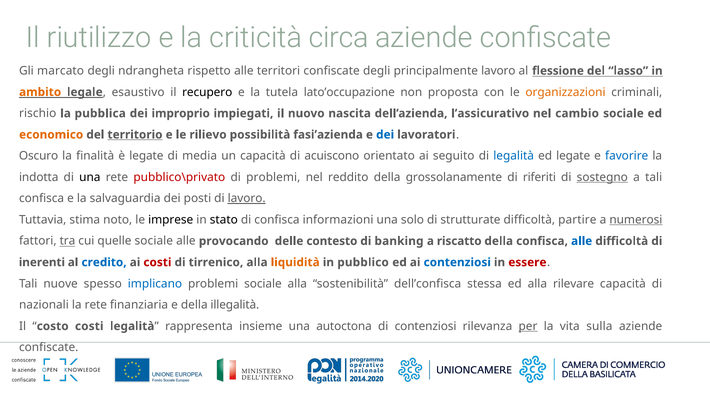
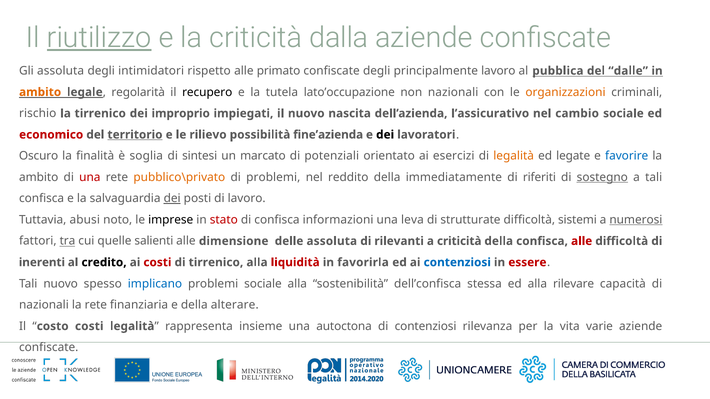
riutilizzo underline: none -> present (99, 38)
circa: circa -> dalla (339, 38)
Gli marcato: marcato -> assoluta (61, 71)
ndrangheta: ndrangheta -> intimidatori (151, 71)
territori: territori -> primato (279, 71)
flessione: flessione -> pubblica (558, 71)
lasso: lasso -> dalle (628, 71)
esaustivo: esaustivo -> regolarità (138, 92)
non proposta: proposta -> nazionali (453, 92)
la pubblica: pubblica -> tirrenico (100, 113)
economico colour: orange -> red (51, 135)
fasi’azienda: fasi’azienda -> fine’azienda (328, 135)
dei colour: blue -> black (385, 135)
è legate: legate -> soglia (146, 156)
media: media -> sintesi (200, 156)
un capacità: capacità -> marcato (263, 156)
acuiscono: acuiscono -> potenziali (332, 156)
seguito: seguito -> esercizi (454, 156)
legalità colour: blue -> orange (514, 156)
indotta: indotta -> ambito (39, 177)
una colour: black -> red (90, 177)
pubblico\privato colour: red -> orange (179, 177)
grossolanamente: grossolanamente -> immediatamente (454, 177)
dei underline: none -> present (172, 199)
lavoro underline: present -> none (247, 199)
stima: stima -> abusi (85, 220)
stato colour: black -> red (224, 220)
solo: solo -> leva (412, 220)
partire: partire -> sistemi (577, 220)
quelle sociale: sociale -> salienti (154, 241)
provocando: provocando -> dimensione (234, 241)
delle contesto: contesto -> assoluta (332, 241)
banking: banking -> rilevanti (399, 241)
a riscatto: riscatto -> criticità (459, 241)
alle colour: blue -> red (582, 241)
credito colour: blue -> black (104, 263)
liquidità colour: orange -> red (295, 263)
pubblico: pubblico -> favorirla (363, 263)
Tali nuove: nuove -> nuovo (61, 284)
illegalità: illegalità -> alterare (235, 305)
per underline: present -> none (528, 326)
sulla: sulla -> varie (599, 326)
